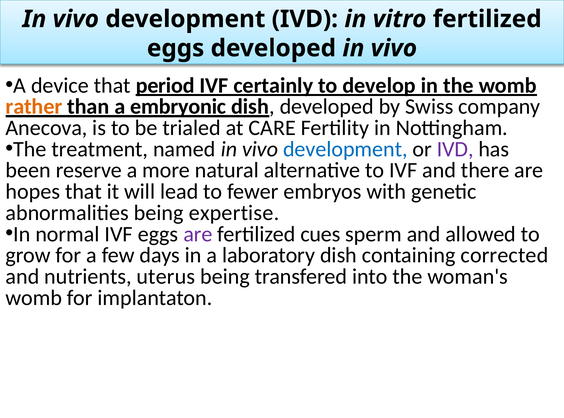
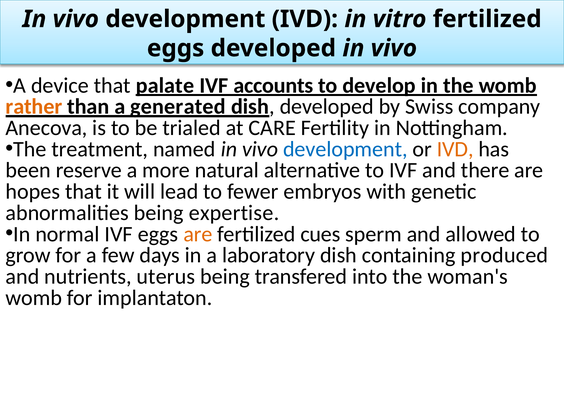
period: period -> palate (165, 85)
certainly: certainly -> accounts (273, 85)
embryonic: embryonic -> generated (178, 107)
IVD colour: purple -> orange (455, 149)
are colour: purple -> orange (198, 234)
corrected: corrected -> produced (504, 255)
